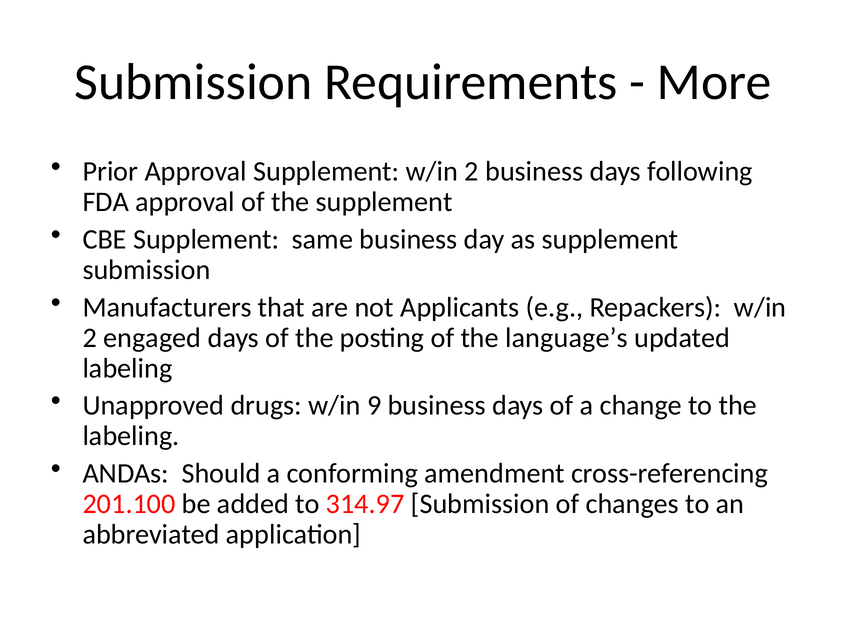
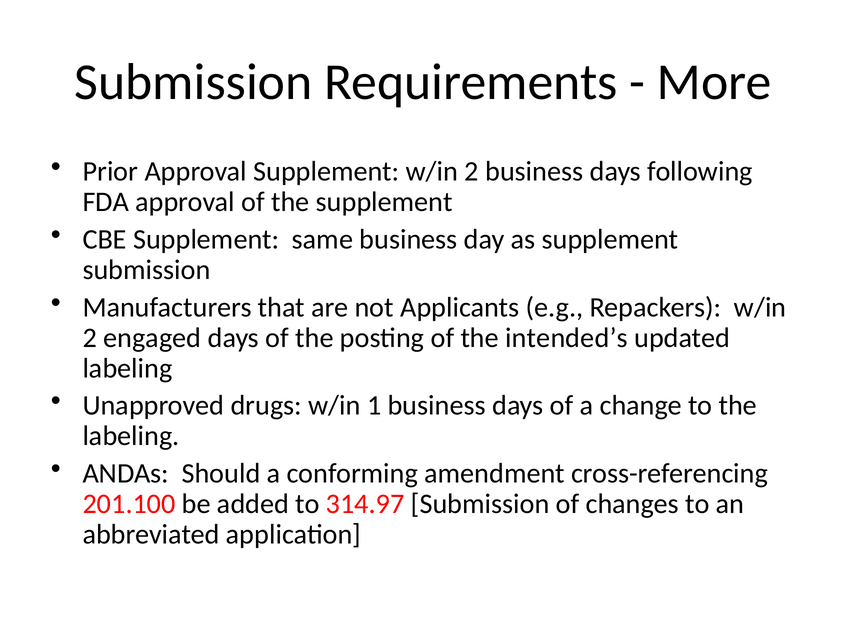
language’s: language’s -> intended’s (567, 337)
9: 9 -> 1 (374, 405)
